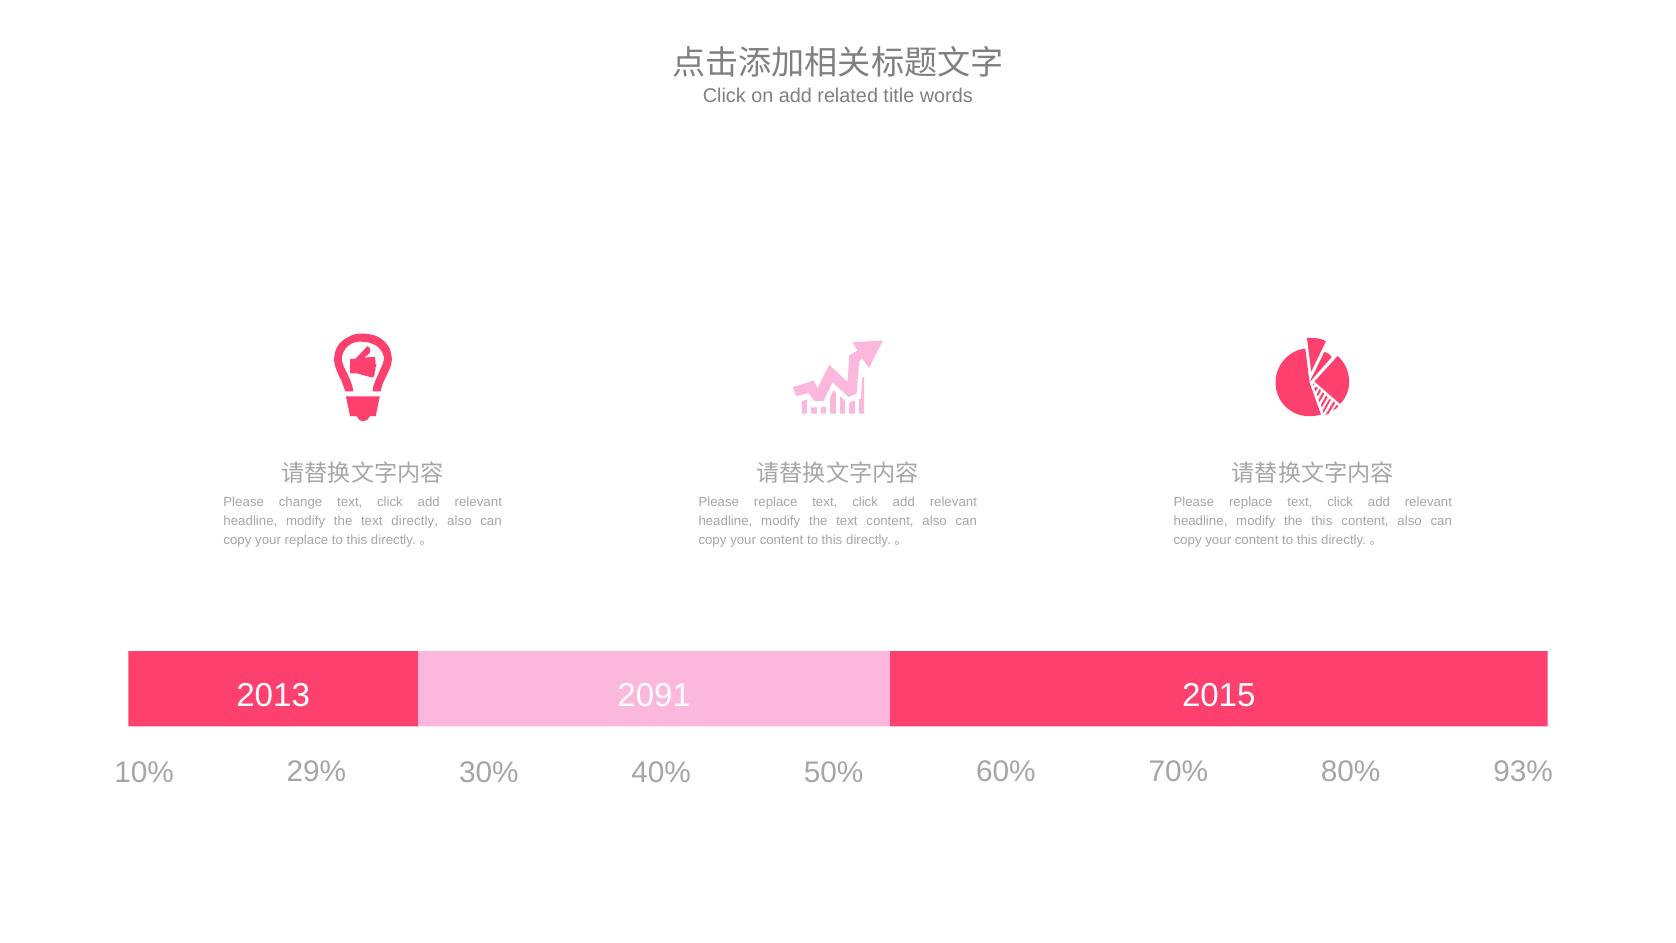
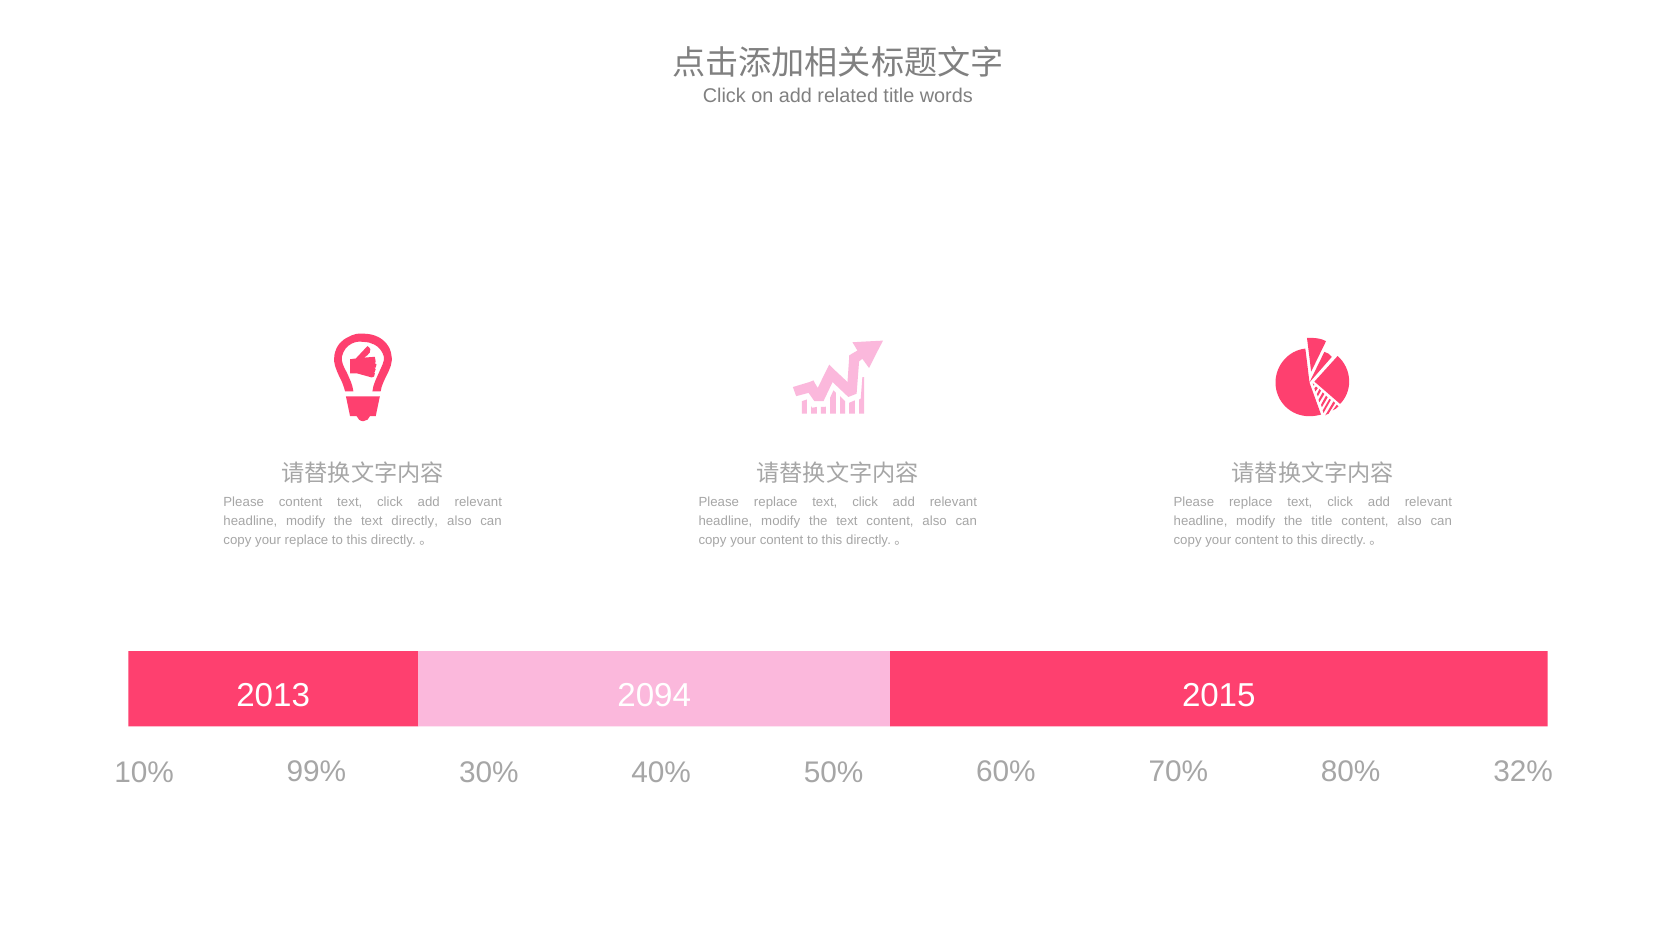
Please change: change -> content (301, 502)
the this: this -> title (1322, 521)
2091: 2091 -> 2094 (654, 695)
29%: 29% -> 99% (316, 772)
93%: 93% -> 32% (1523, 772)
